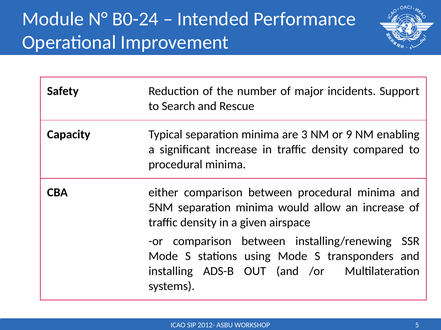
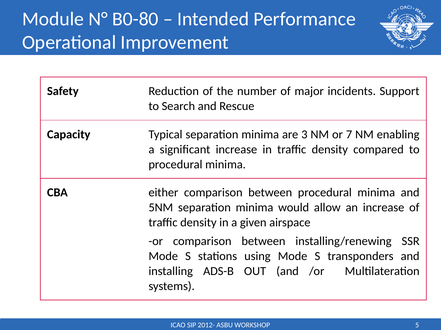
B0-24: B0-24 -> B0-80 (135, 19)
9: 9 -> 7 (349, 135)
